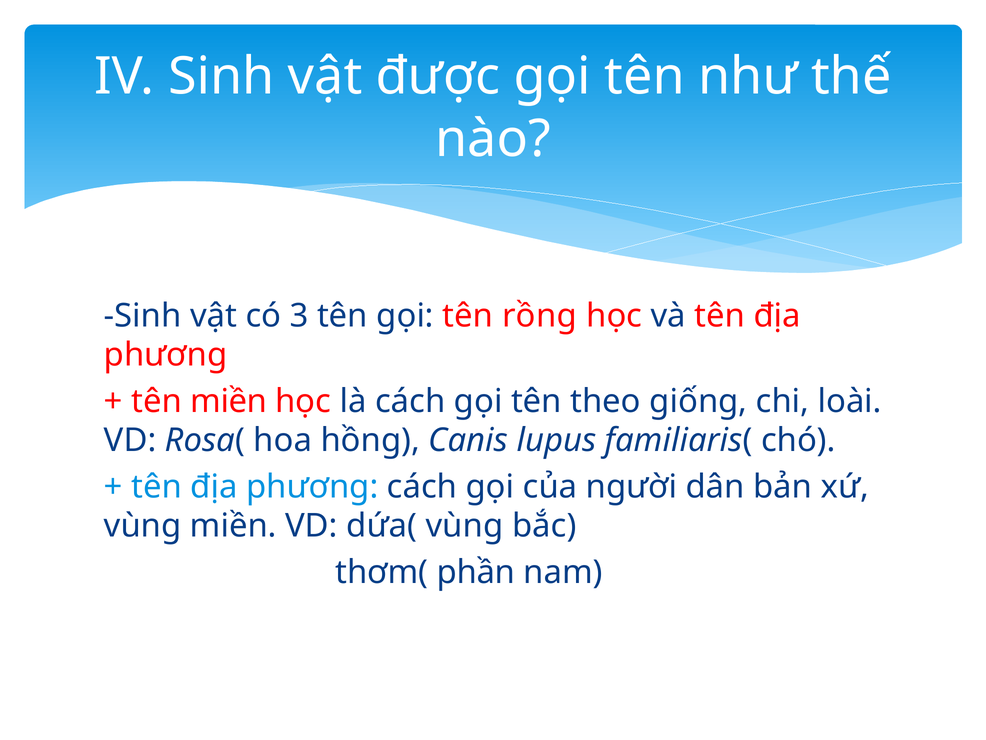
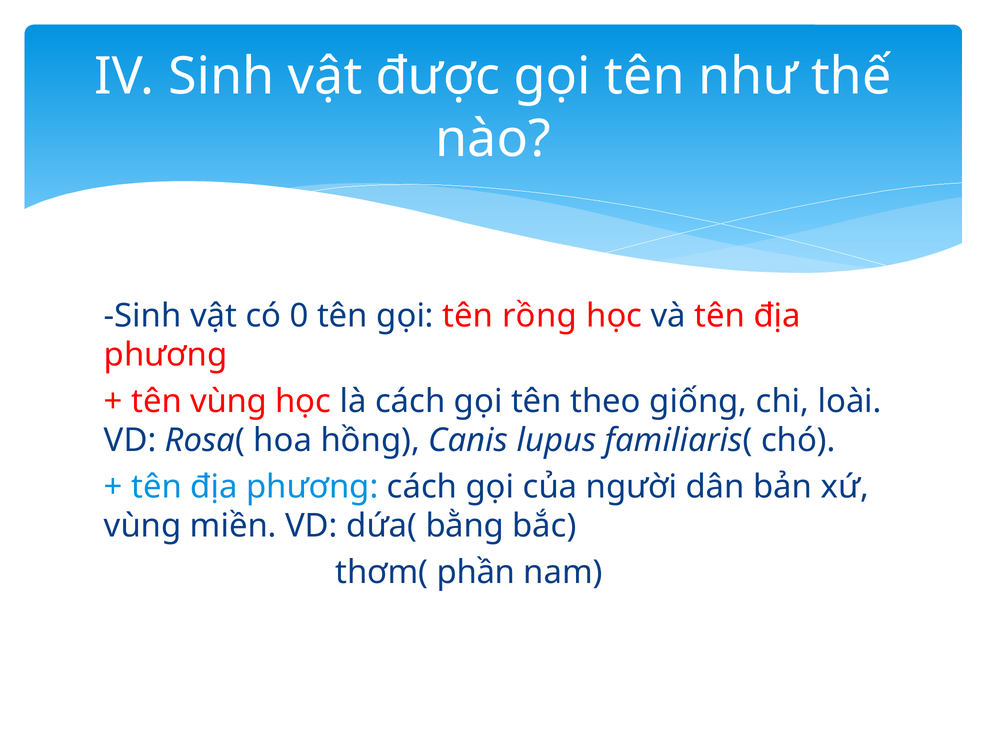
3: 3 -> 0 (299, 315)
tên miền: miền -> vùng (229, 401)
dứa( vùng: vùng -> bằng (465, 526)
